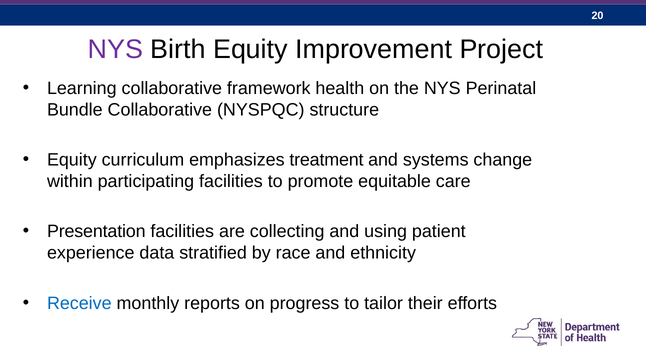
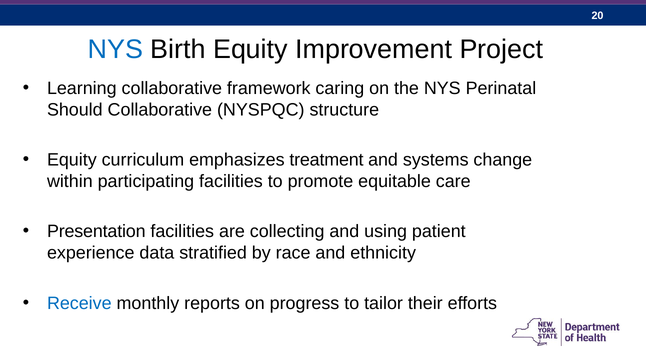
NYS colour: purple -> blue (115, 49)
health: health -> caring (340, 88)
Bundle: Bundle -> Should (75, 110)
